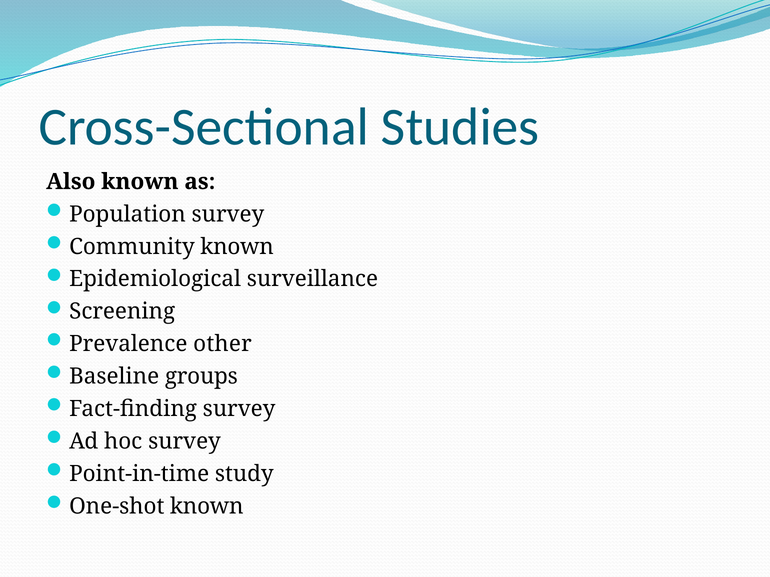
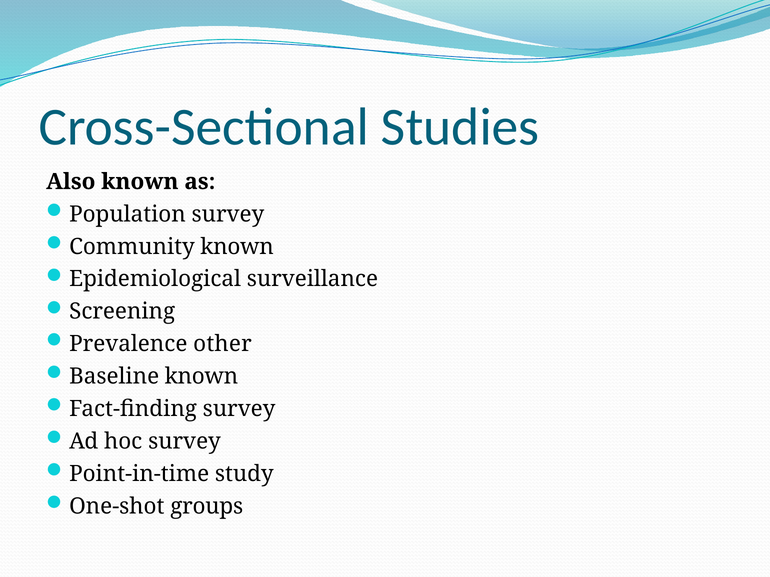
Baseline groups: groups -> known (201, 377)
One-shot known: known -> groups (207, 507)
